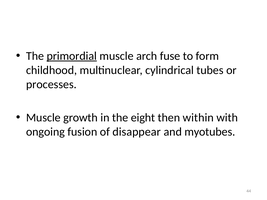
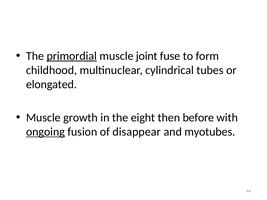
arch: arch -> joint (147, 56)
processes: processes -> elongated (51, 84)
within: within -> before (198, 118)
ongoing underline: none -> present (45, 132)
